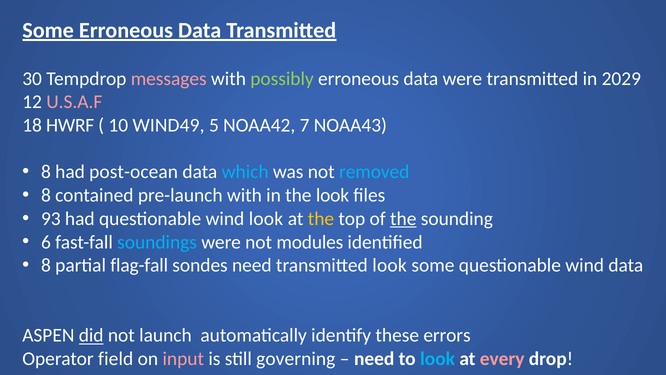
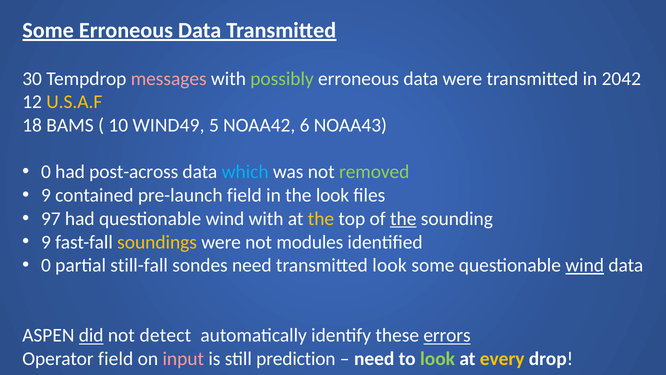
2029: 2029 -> 2042 (621, 79)
U.S.A.F colour: pink -> yellow (74, 102)
HWRF: HWRF -> BAMS (70, 125)
7: 7 -> 6 (305, 125)
8: 8 -> 0 (46, 172)
post-ocean: post-ocean -> post-across (134, 172)
removed colour: light blue -> light green (374, 172)
8: 8 -> 9 (46, 195)
pre-launch with: with -> field (244, 195)
93: 93 -> 97 (51, 219)
wind look: look -> with (266, 219)
6: 6 -> 9 (46, 242)
soundings colour: light blue -> yellow (157, 242)
8: 8 -> 0 (46, 265)
flag-fall: flag-fall -> still-fall (139, 265)
wind underline: none -> present (585, 265)
launch: launch -> detect (165, 335)
errors underline: none -> present (447, 335)
governing: governing -> prediction (296, 358)
look colour: light blue -> light green (438, 358)
every colour: pink -> yellow (502, 358)
